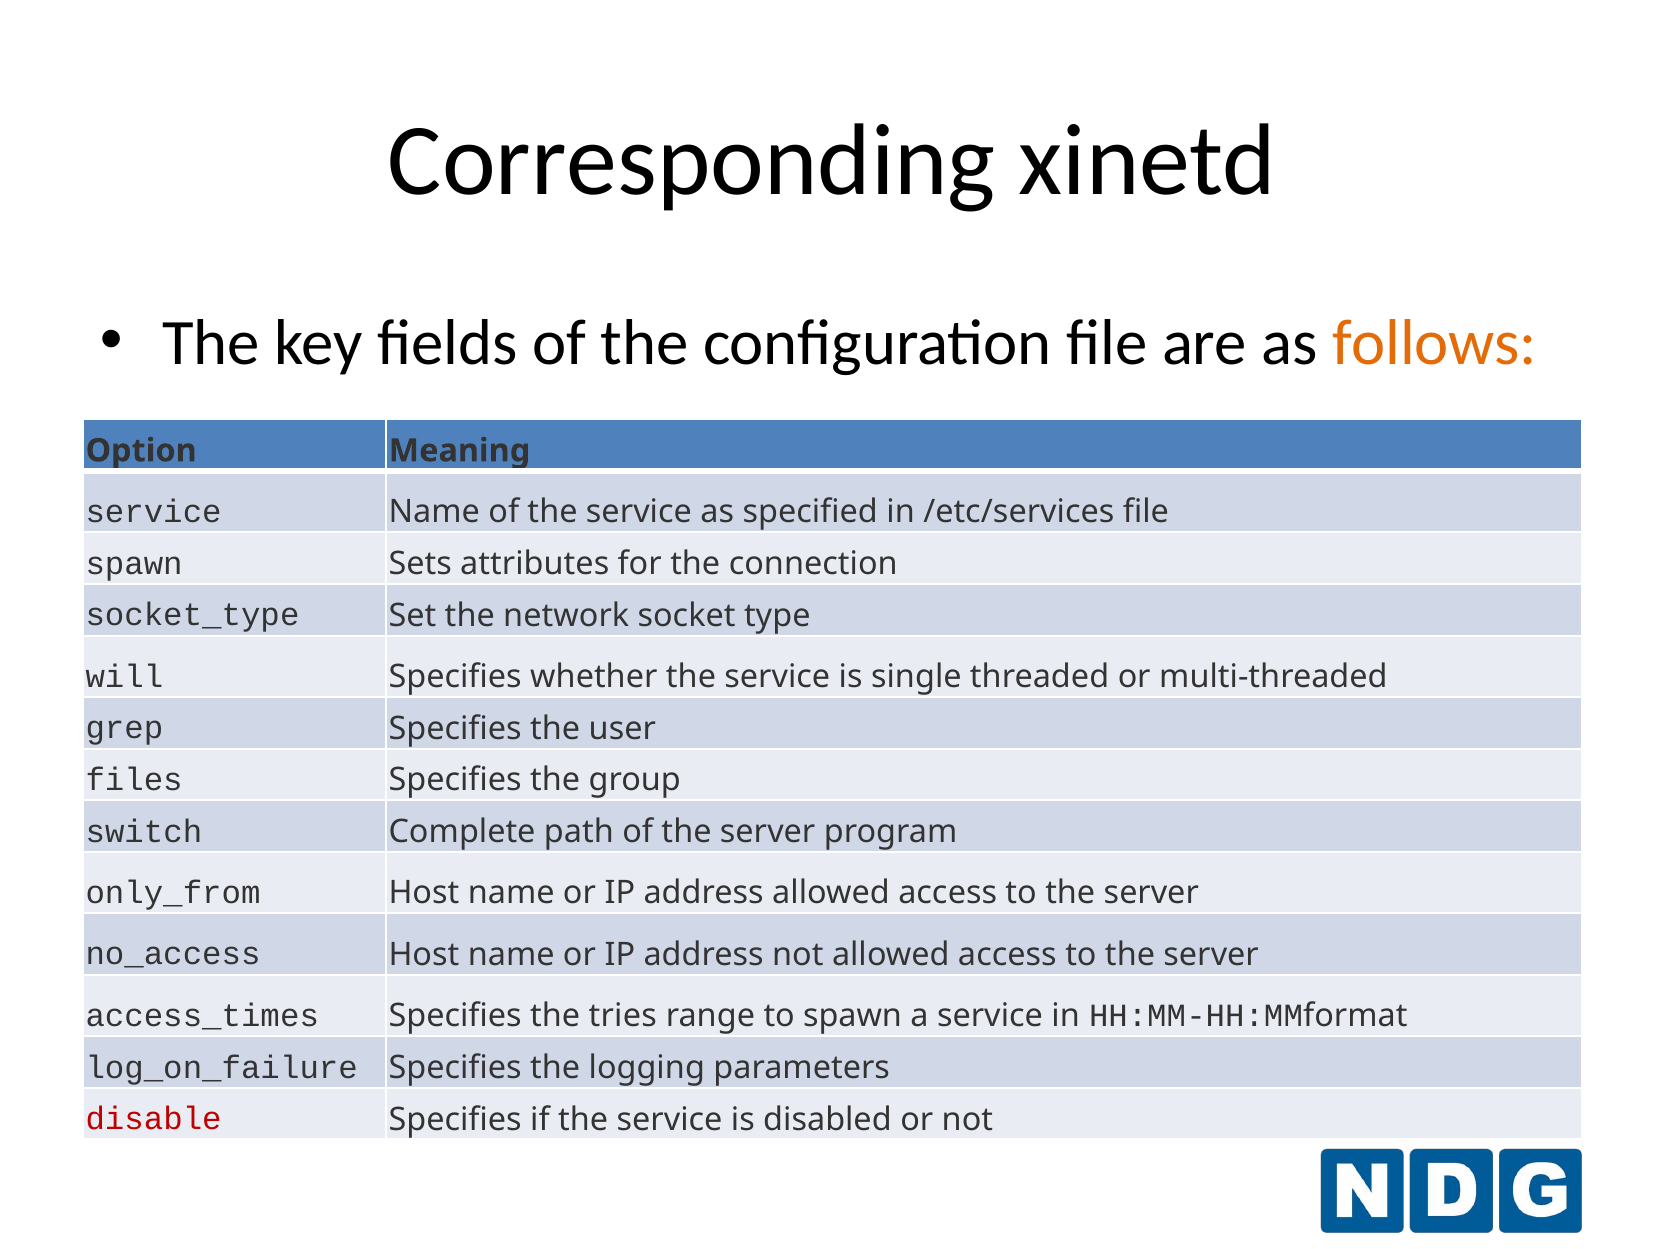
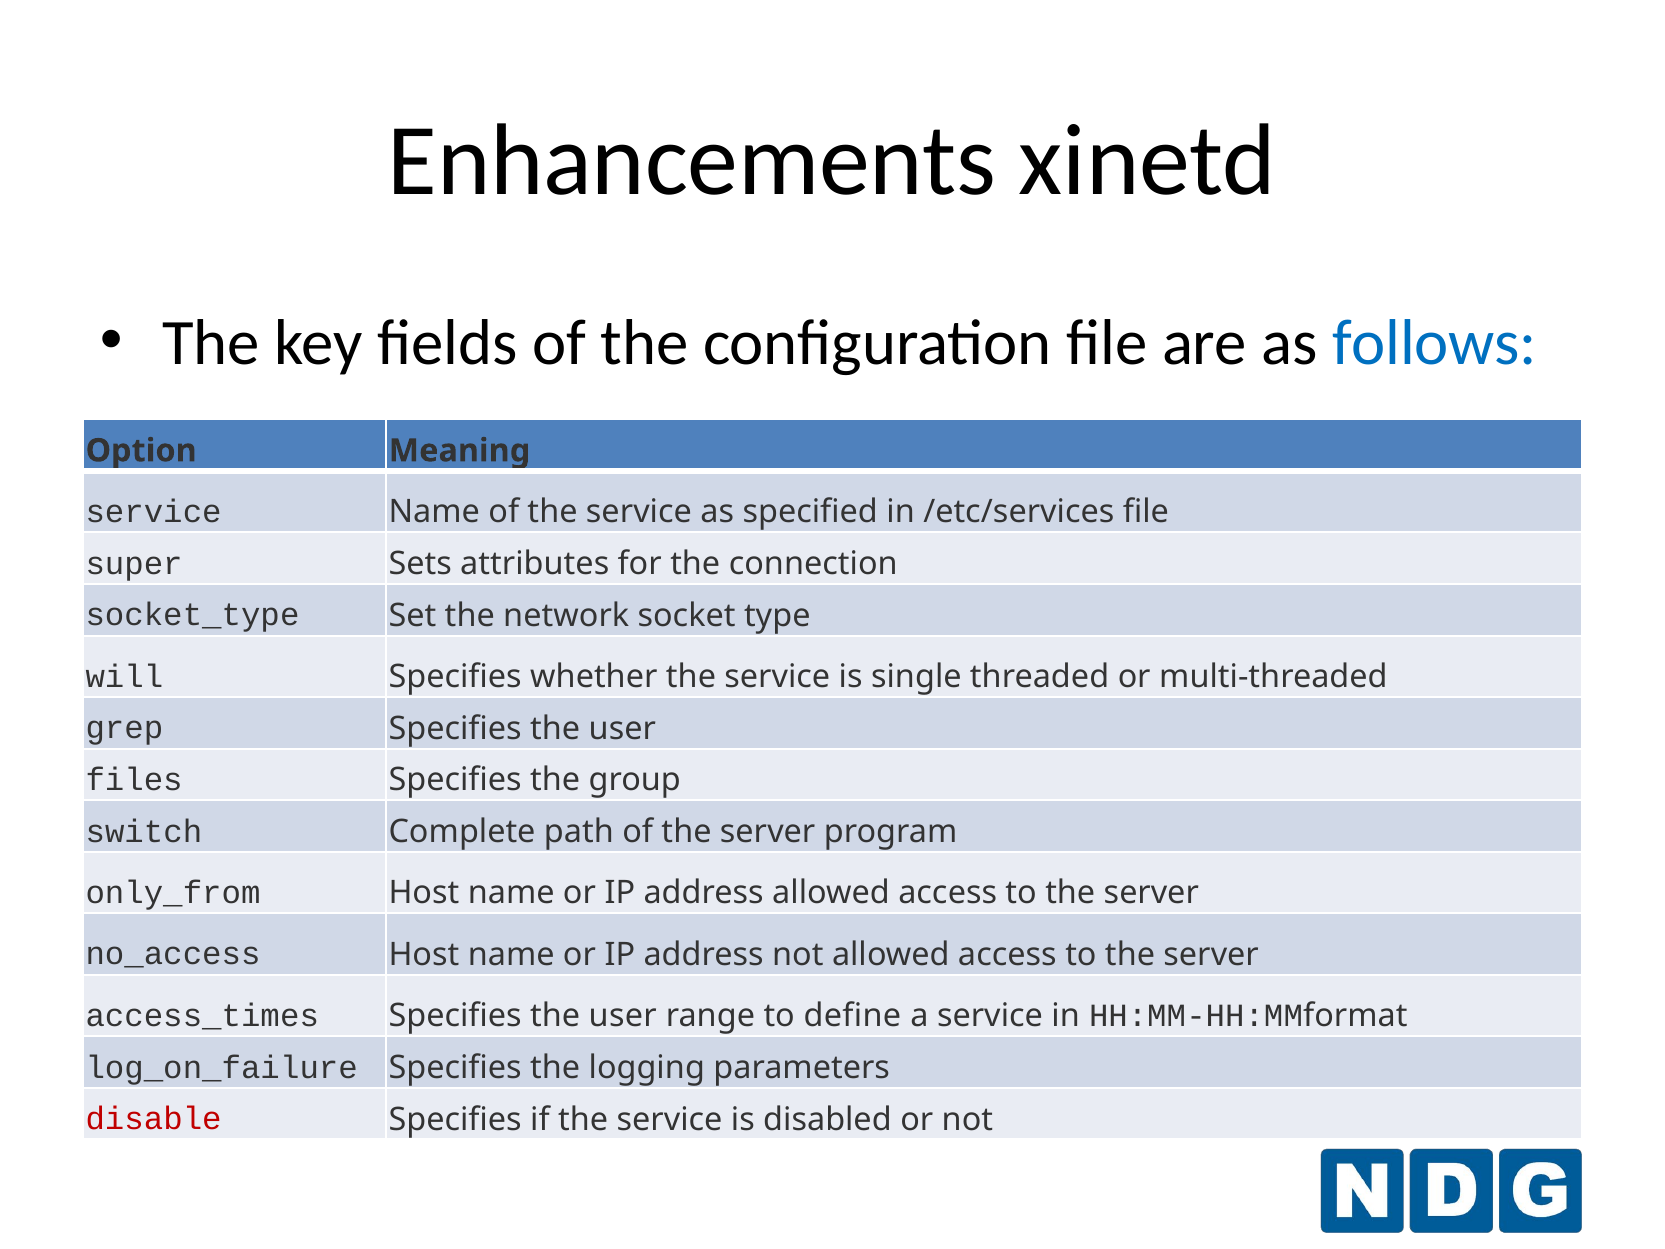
Corresponding: Corresponding -> Enhancements (692, 161)
follows colour: orange -> blue (1434, 343)
spawn: spawn -> super (134, 563)
tries: tries -> user (623, 1015)
to spawn: spawn -> define (852, 1015)
